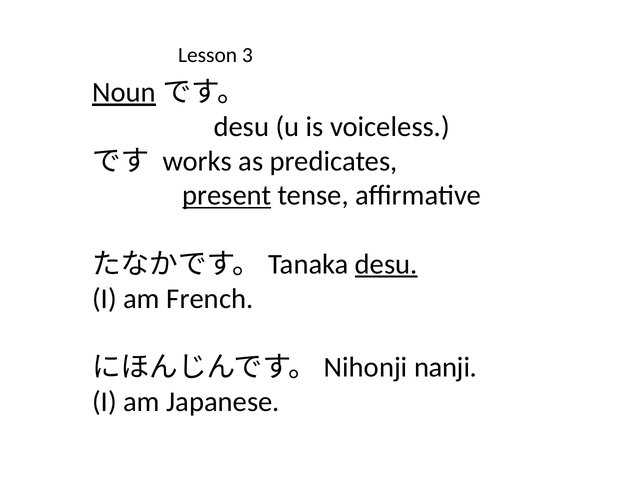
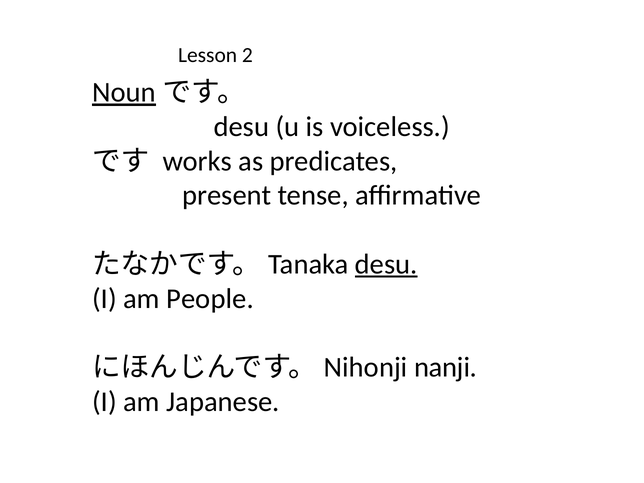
3: 3 -> 2 (247, 55)
present underline: present -> none (227, 195)
French: French -> People (210, 299)
